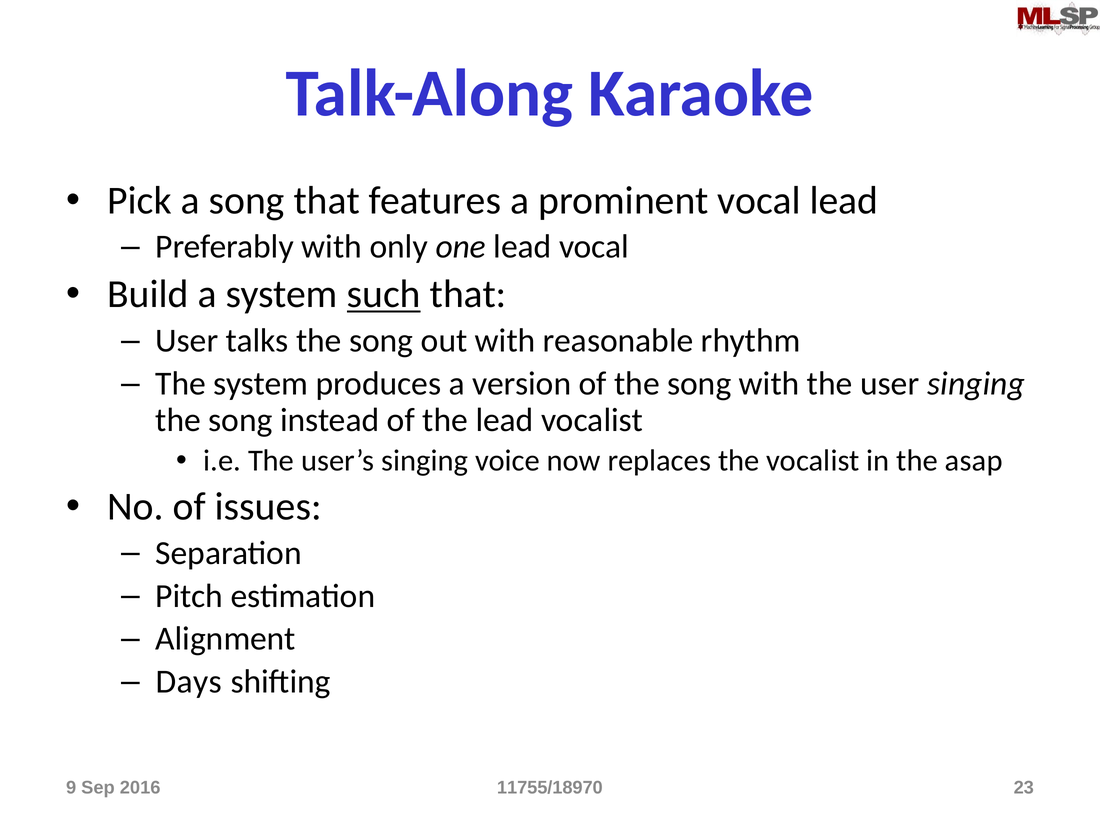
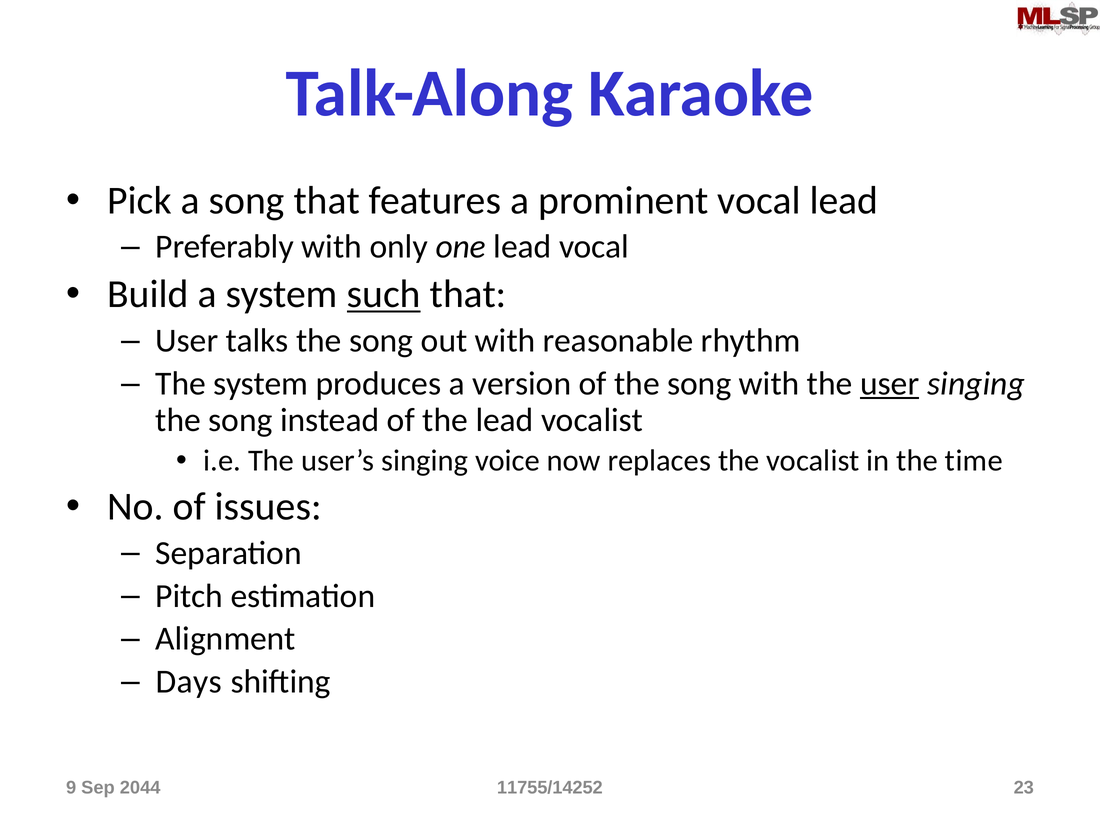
user underline: none -> present (890, 384)
asap: asap -> time (974, 461)
2016: 2016 -> 2044 (140, 788)
11755/18970: 11755/18970 -> 11755/14252 (550, 788)
